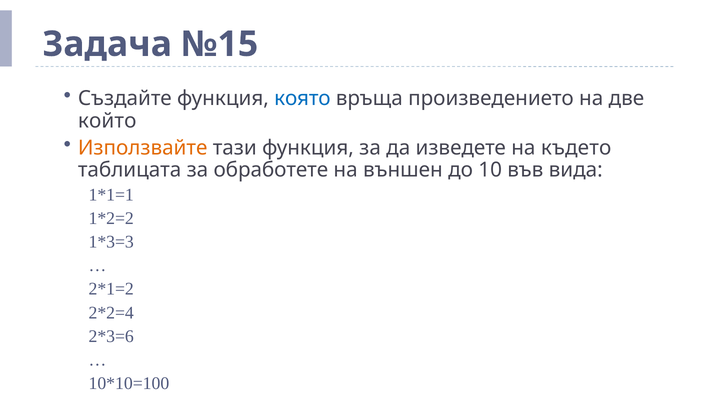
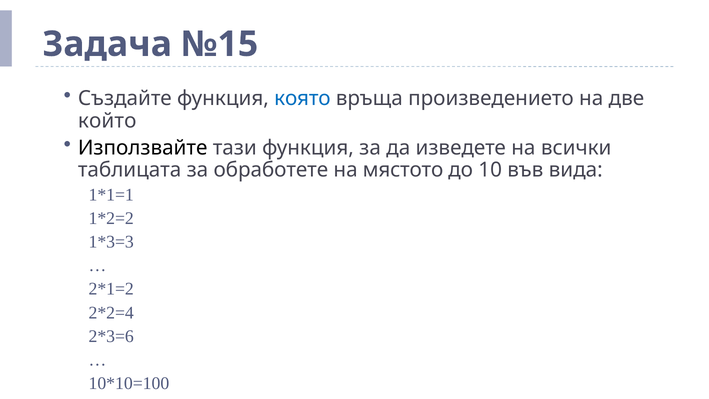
Използвайте colour: orange -> black (143, 148)
където: където -> всички (576, 148)
външен: външен -> мястото (403, 170)
